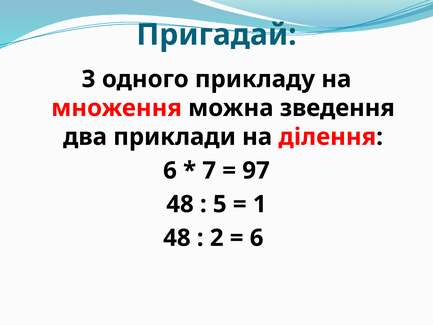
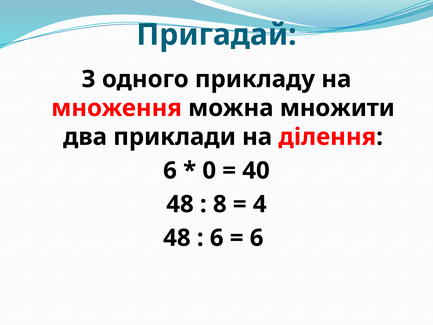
зведення: зведення -> множити (337, 108)
7: 7 -> 0 (209, 170)
97: 97 -> 40 (256, 170)
5: 5 -> 8 (220, 204)
1: 1 -> 4 (260, 204)
2: 2 -> 6 (217, 238)
